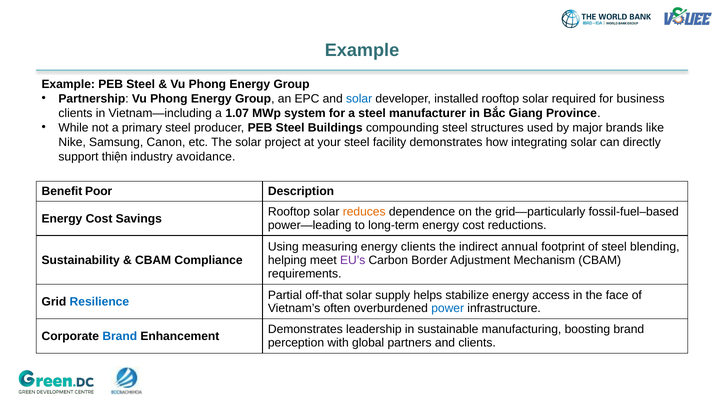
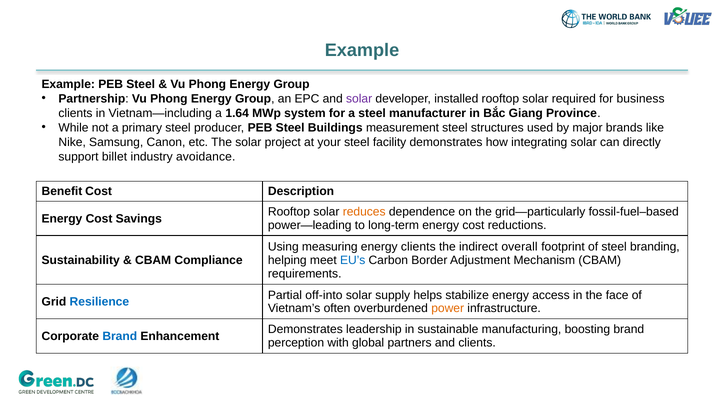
solar colour: blue -> purple (359, 99)
1.07: 1.07 -> 1.64 (237, 113)
compounding: compounding -> measurement (402, 128)
thiện: thiện -> billet (115, 157)
Benefit Poor: Poor -> Cost (99, 192)
annual: annual -> overall (520, 247)
blending: blending -> branding (655, 247)
EU’s colour: purple -> blue (353, 260)
off-that: off-that -> off-into (324, 295)
power colour: blue -> orange (448, 309)
